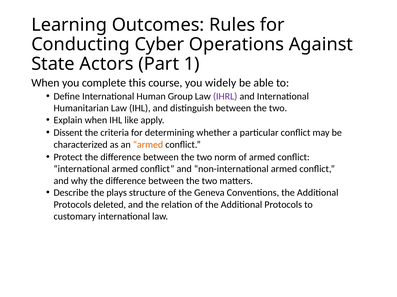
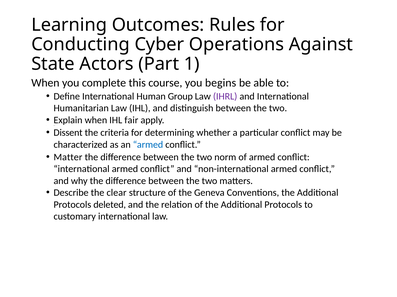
widely: widely -> begins (221, 83)
like: like -> fair (131, 120)
armed colour: orange -> blue (148, 145)
Protect: Protect -> Matter (68, 157)
plays: plays -> clear (117, 193)
